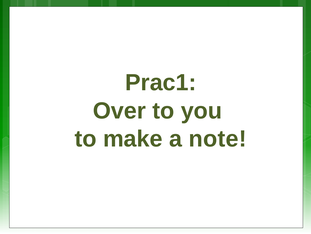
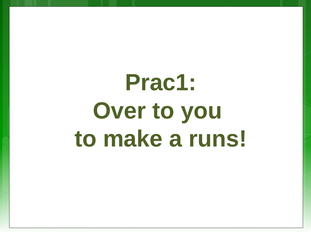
note: note -> runs (218, 138)
